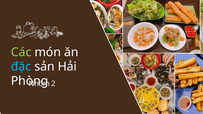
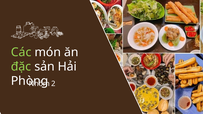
đặc colour: light blue -> light green (21, 67)
